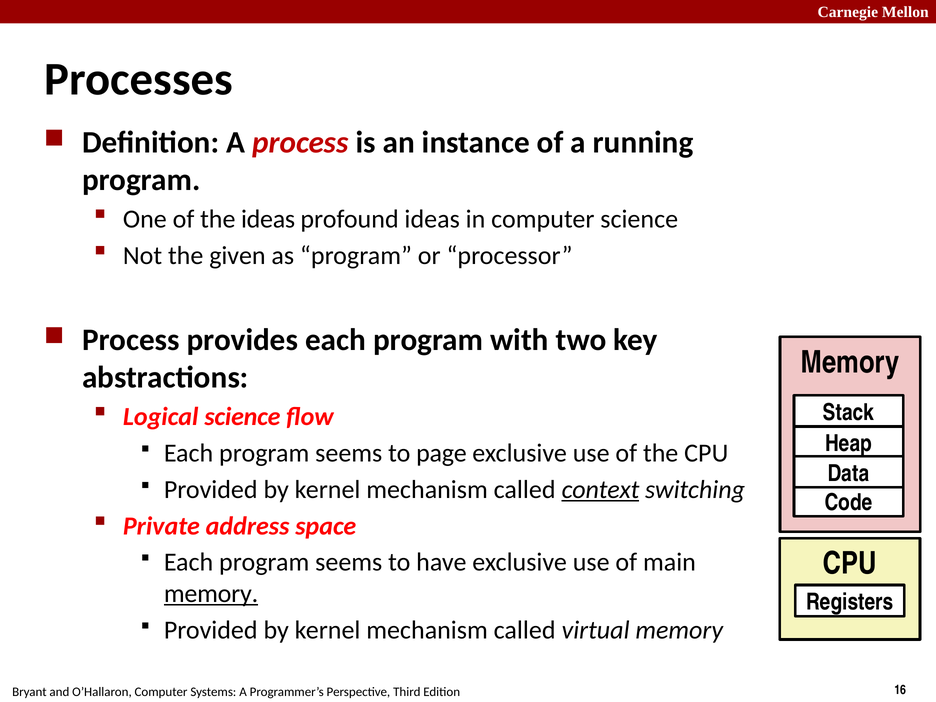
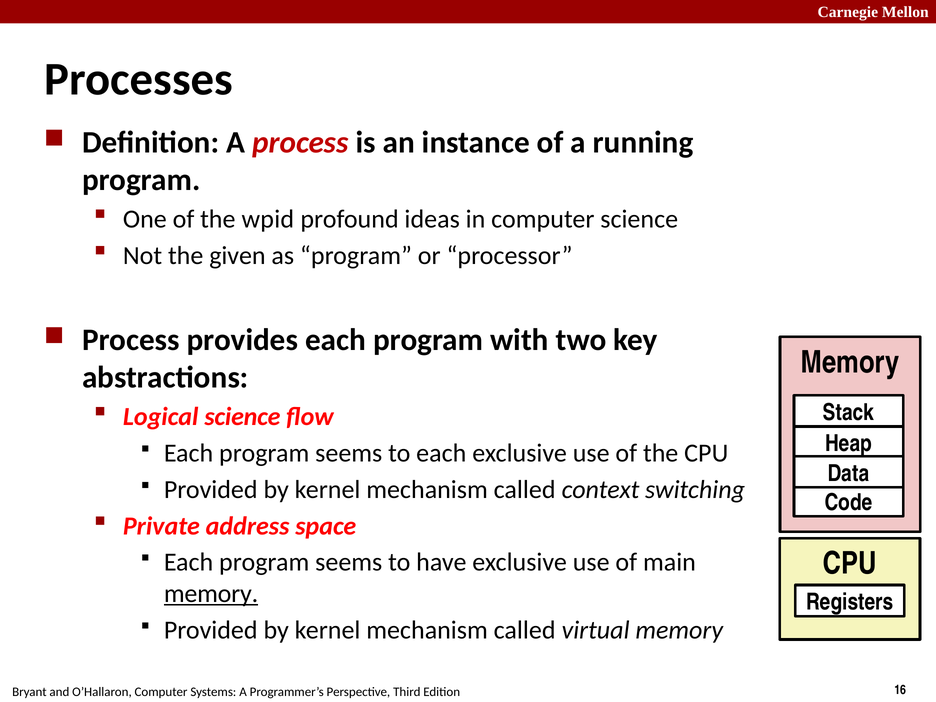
the ideas: ideas -> wpid (268, 219)
to page: page -> each (441, 453)
context underline: present -> none (601, 490)
